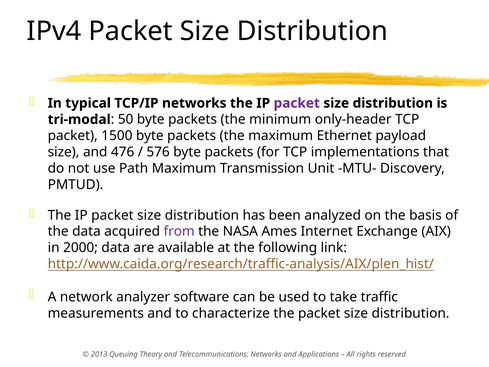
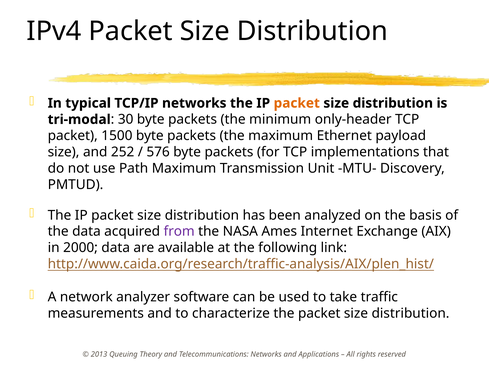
packet colour: purple -> orange (297, 103)
50: 50 -> 30 (126, 119)
476: 476 -> 252 (123, 152)
